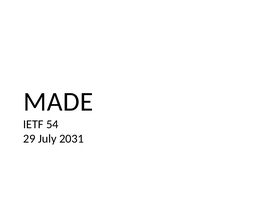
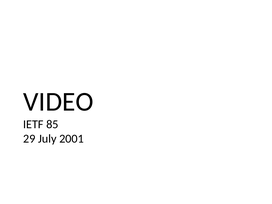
MADE: MADE -> VIDEO (58, 102)
54: 54 -> 85 (52, 124)
2031: 2031 -> 2001 (72, 139)
